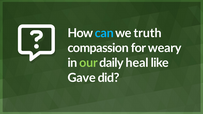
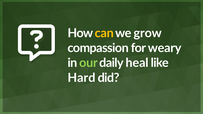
can colour: light blue -> yellow (104, 33)
truth: truth -> grow (148, 33)
Gave: Gave -> Hard (81, 78)
